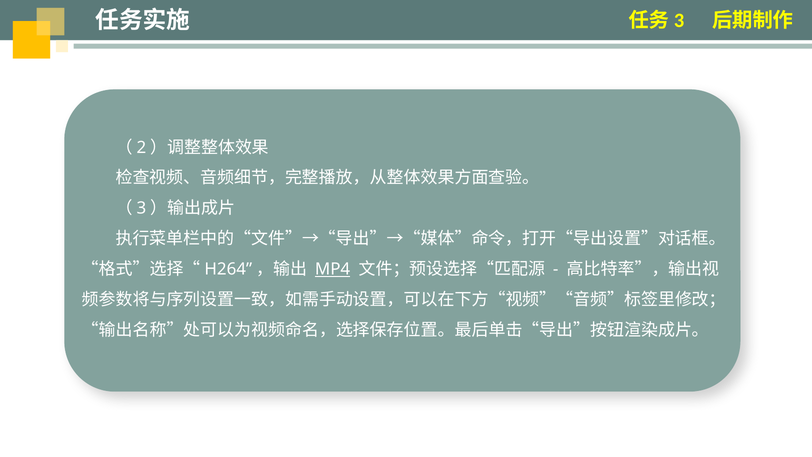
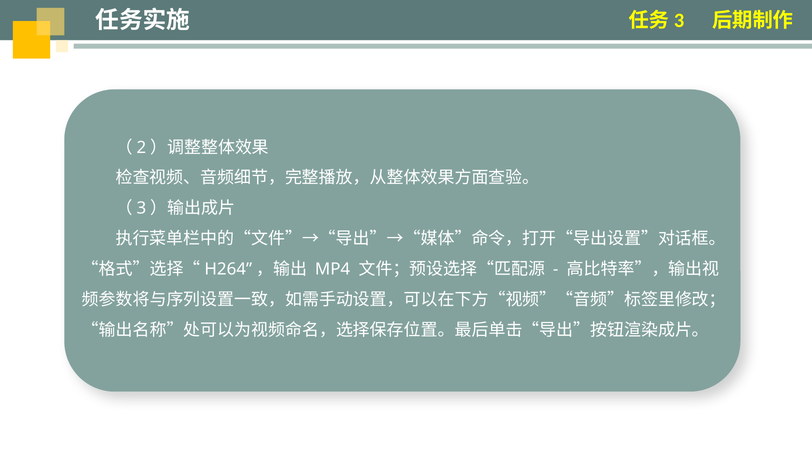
MP4 underline: present -> none (333, 269)
